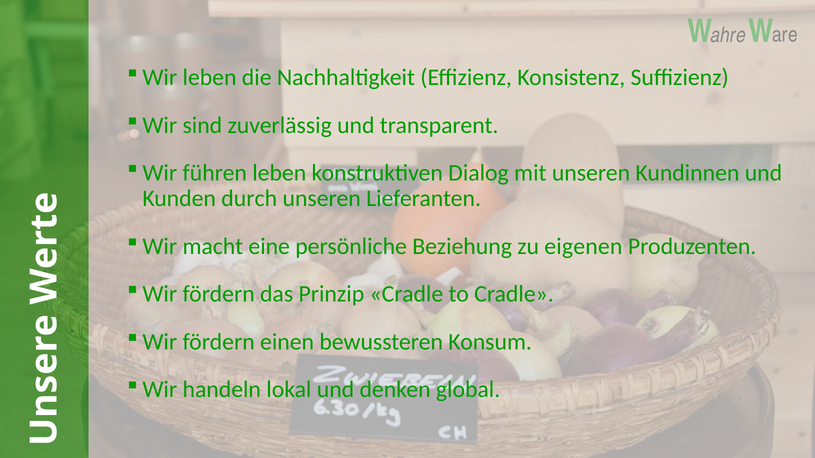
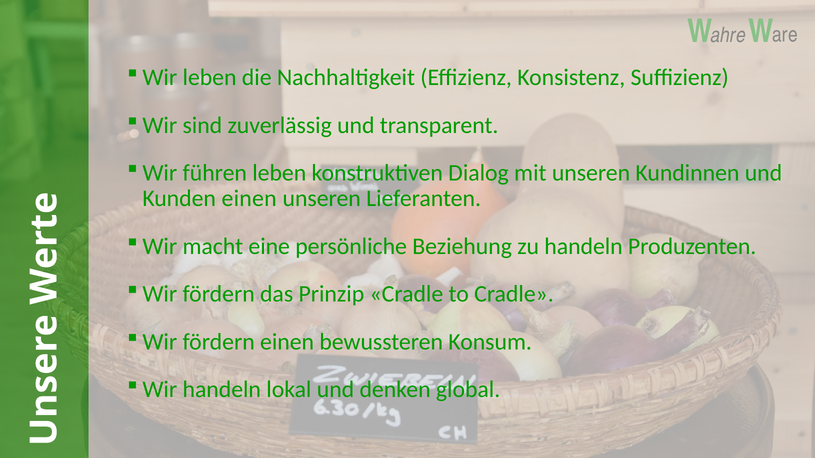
Kunden durch: durch -> einen (249, 199)
zu eigenen: eigenen -> handeln (583, 247)
